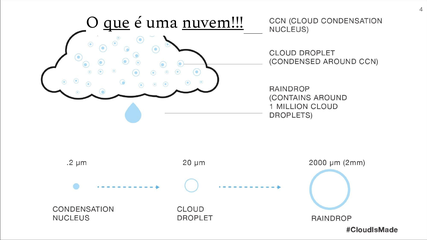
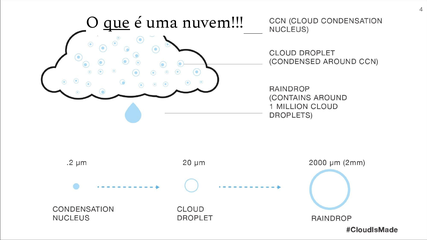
nuvem underline: present -> none (213, 22)
